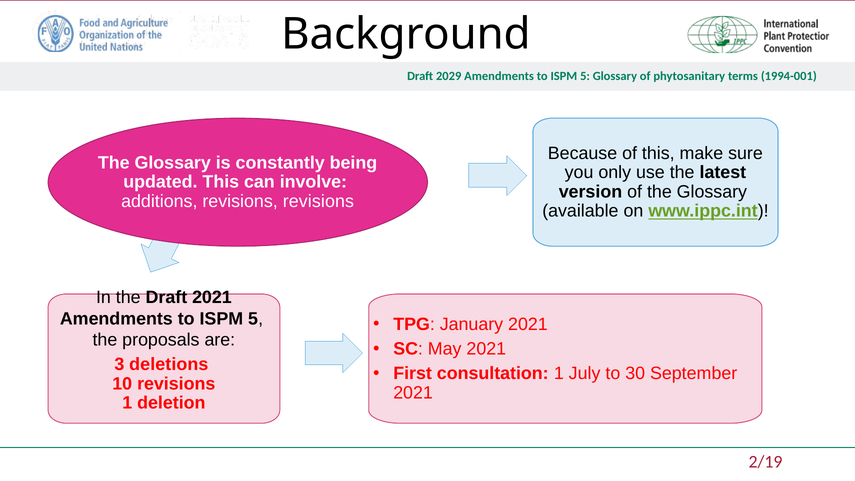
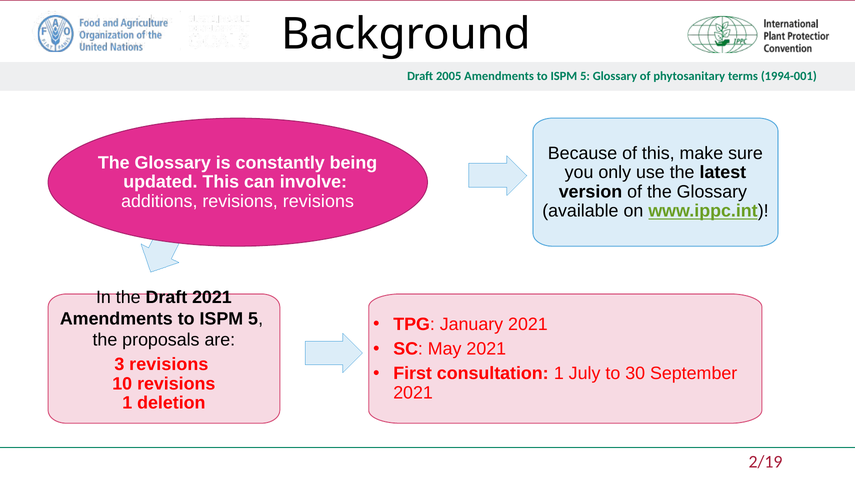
2029: 2029 -> 2005 (449, 76)
3 deletions: deletions -> revisions (169, 364)
